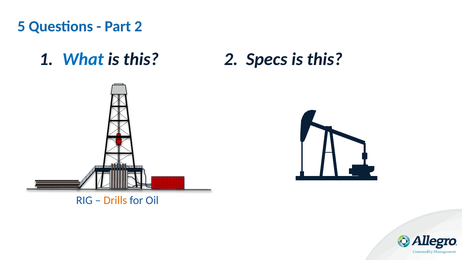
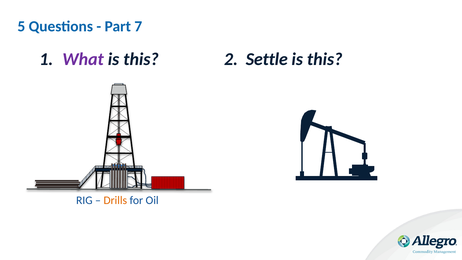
Part 2: 2 -> 7 (138, 27)
What colour: blue -> purple (83, 59)
Specs: Specs -> Settle (267, 59)
